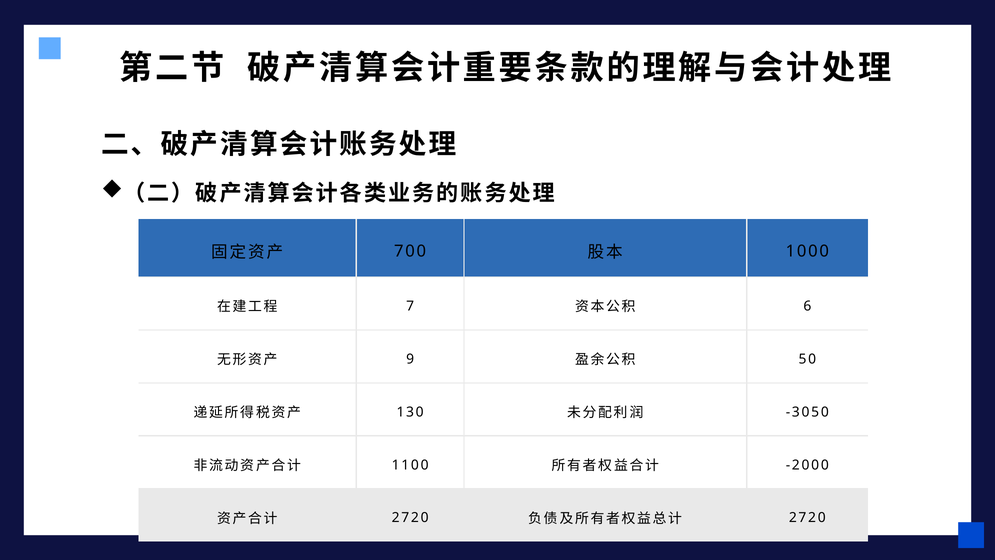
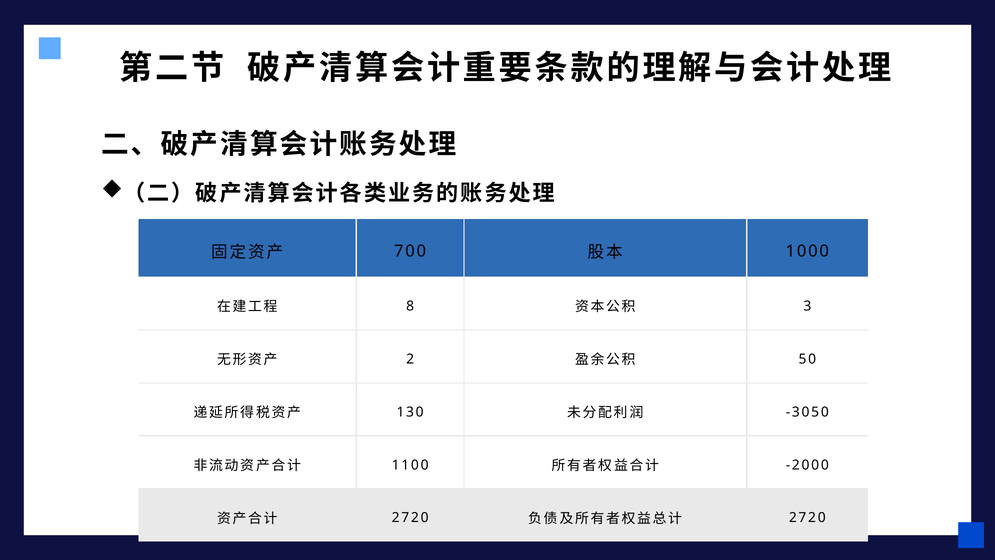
7: 7 -> 8 (410, 306)
6: 6 -> 3 (807, 306)
9: 9 -> 2 (410, 359)
